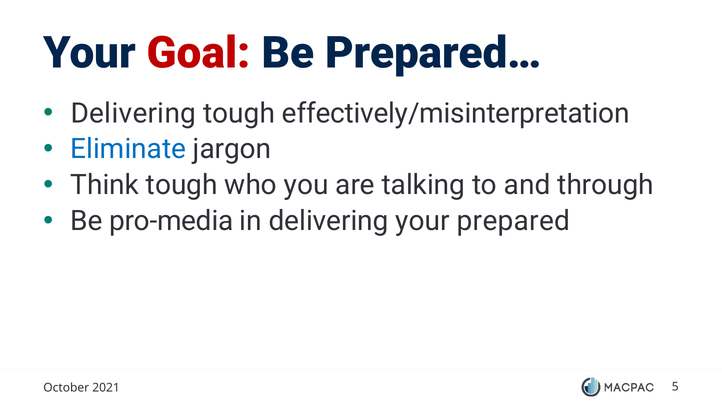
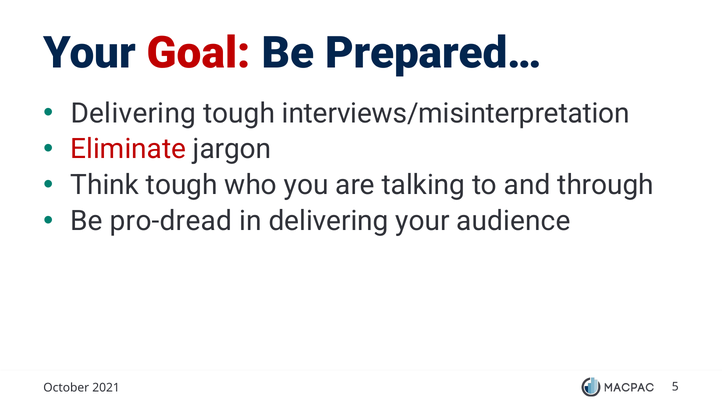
effectively/misinterpretation: effectively/misinterpretation -> interviews/misinterpretation (456, 113)
Eliminate colour: blue -> red (128, 149)
pro-media: pro-media -> pro-dread (171, 221)
prepared: prepared -> audience (514, 221)
